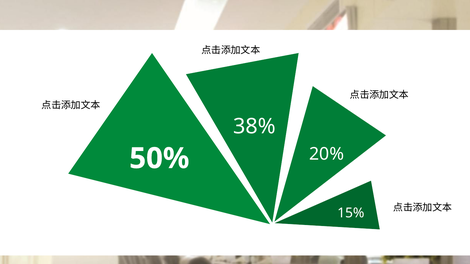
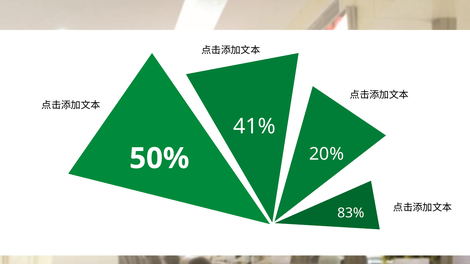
38%: 38% -> 41% (254, 127)
15%: 15% -> 83% (351, 213)
